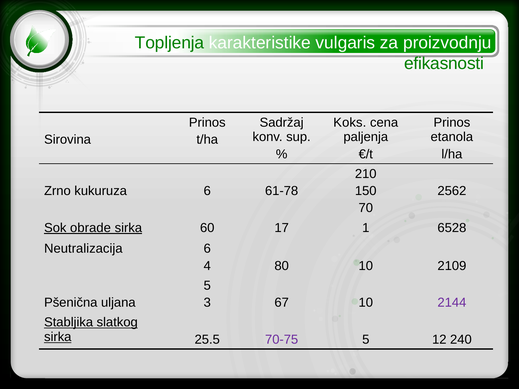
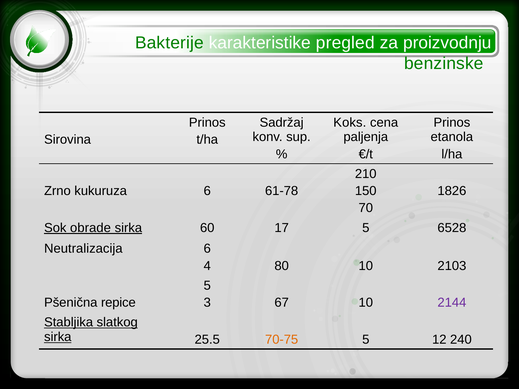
Topljenja: Topljenja -> Bakterije (169, 43)
vulgaris: vulgaris -> pregled (345, 43)
efikasnosti: efikasnosti -> benzinske (444, 64)
2562: 2562 -> 1826 (452, 191)
17 1: 1 -> 5 (366, 228)
2109: 2109 -> 2103 (452, 266)
uljana: uljana -> repice (118, 303)
70-75 colour: purple -> orange (282, 340)
